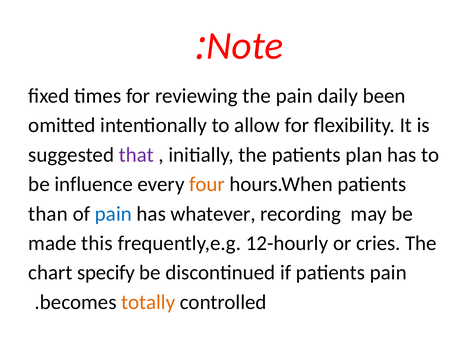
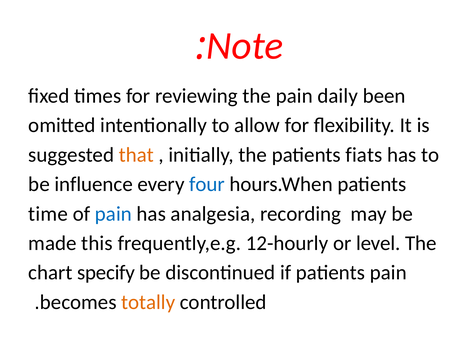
that colour: purple -> orange (136, 155)
plan: plan -> fiats (364, 155)
four colour: orange -> blue (207, 184)
than: than -> time (48, 214)
whatever: whatever -> analgesia (213, 214)
cries: cries -> level (378, 243)
